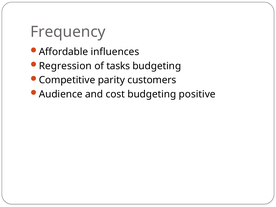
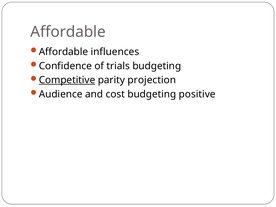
Frequency: Frequency -> Affordable (68, 32)
Regression: Regression -> Confidence (65, 66)
tasks: tasks -> trials (118, 66)
Competitive underline: none -> present (67, 80)
customers: customers -> projection (152, 80)
